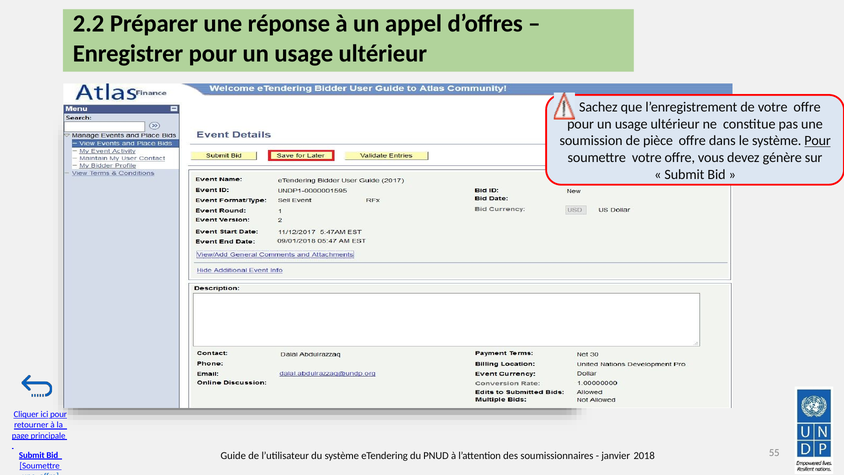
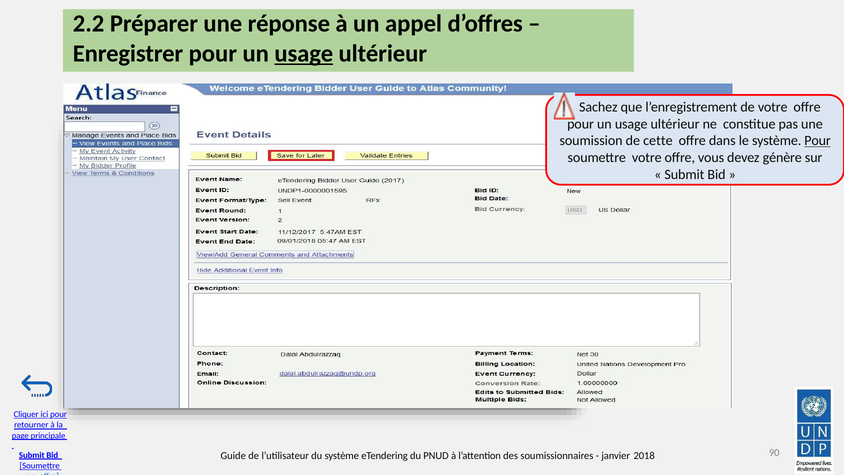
usage underline: none -> present (304, 53)
pièce: pièce -> cette (658, 141)
55: 55 -> 90 (774, 453)
